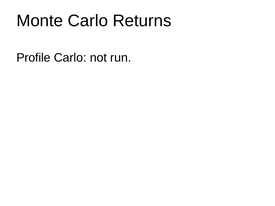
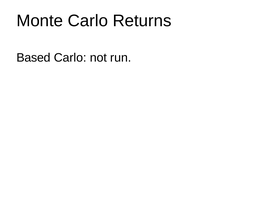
Profile: Profile -> Based (34, 58)
